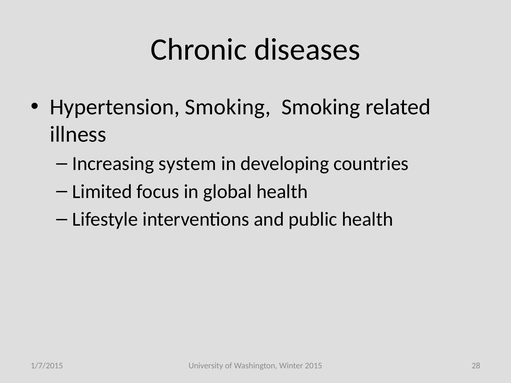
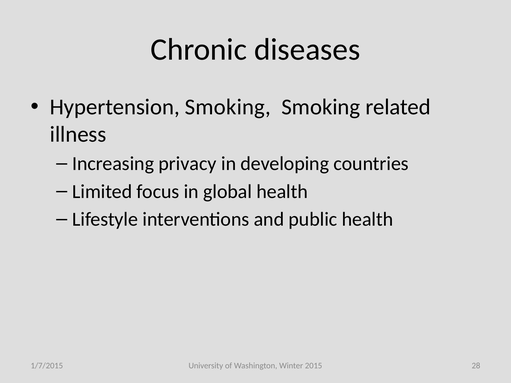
system: system -> privacy (188, 164)
